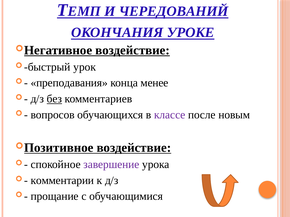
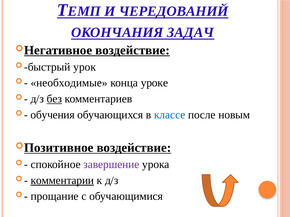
УРОКЕ: УРОКЕ -> ЗАДАЧ (191, 33)
преподавания: преподавания -> необходимые (69, 83)
менее: менее -> уроке (154, 83)
вопросов: вопросов -> обучения (53, 115)
классе colour: purple -> blue (170, 115)
комментарии underline: none -> present (62, 181)
